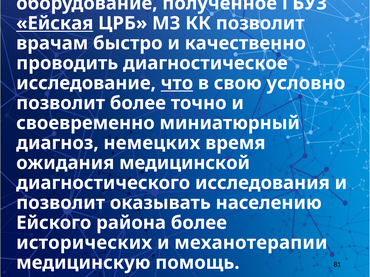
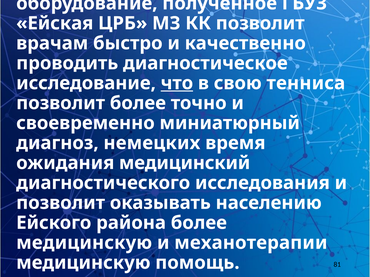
Ейская underline: present -> none (55, 23)
условно: условно -> тенниса (306, 83)
медицинской: медицинской -> медицинский (185, 163)
исторических: исторических -> медицинскую (84, 243)
